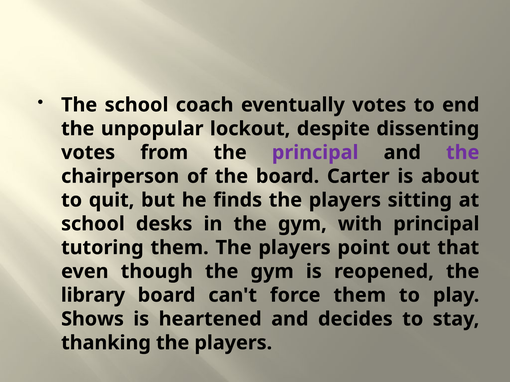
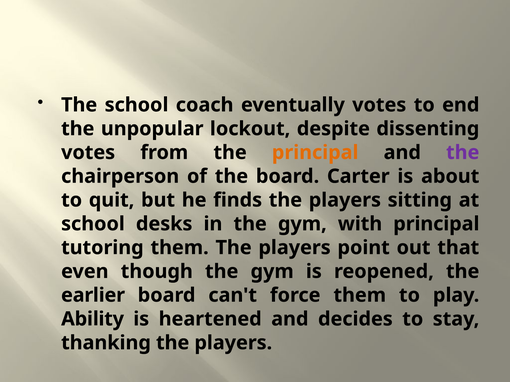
principal colour: purple -> orange (315, 153)
library: library -> earlier (93, 296)
Shows: Shows -> Ability (93, 319)
